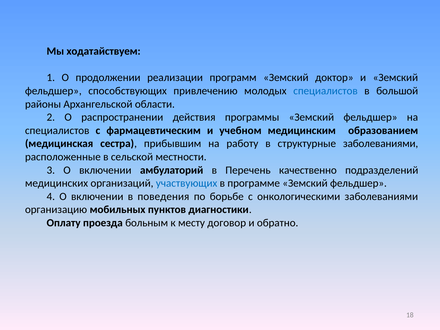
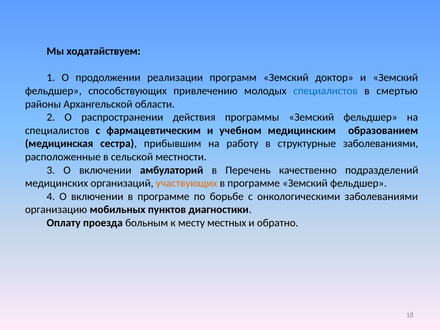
большой: большой -> смертью (397, 91)
участвующих colour: blue -> orange (187, 183)
включении в поведения: поведения -> программе (163, 197)
договор: договор -> местных (227, 223)
